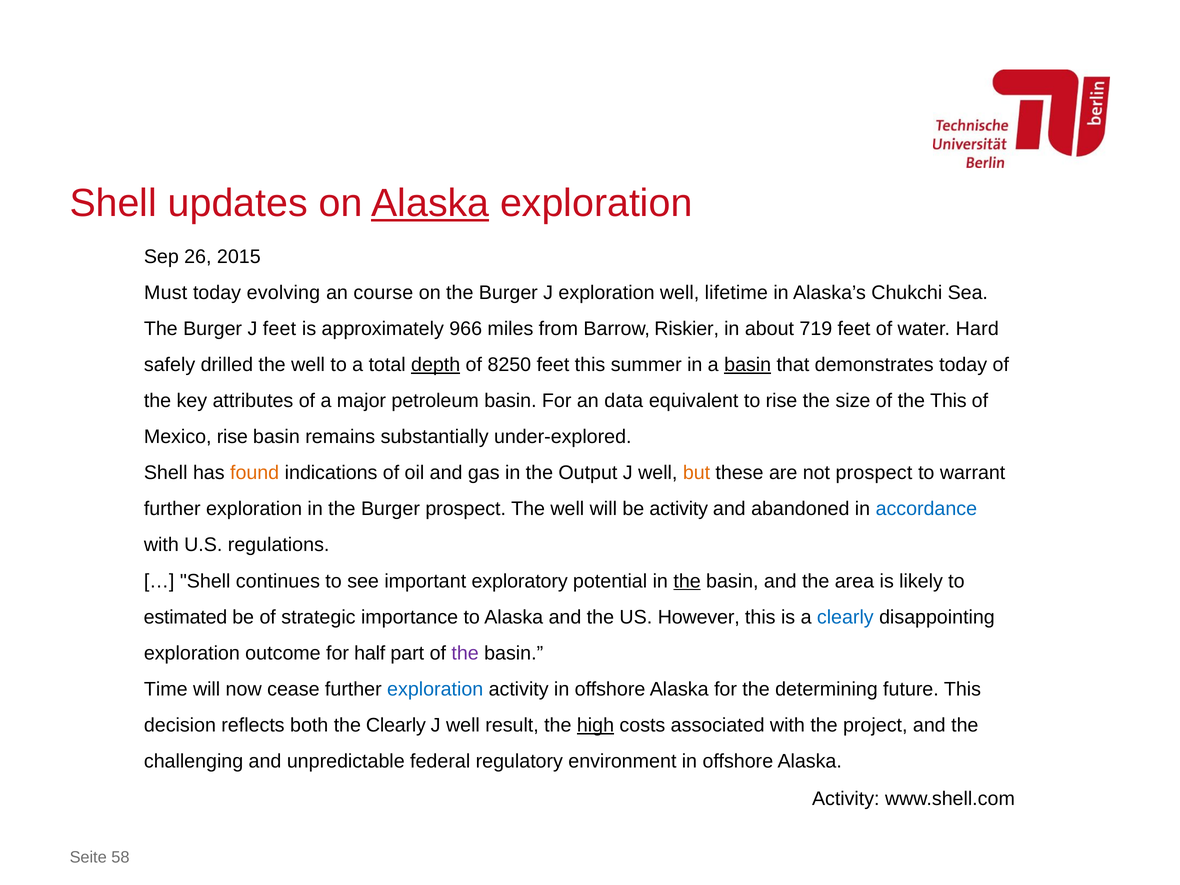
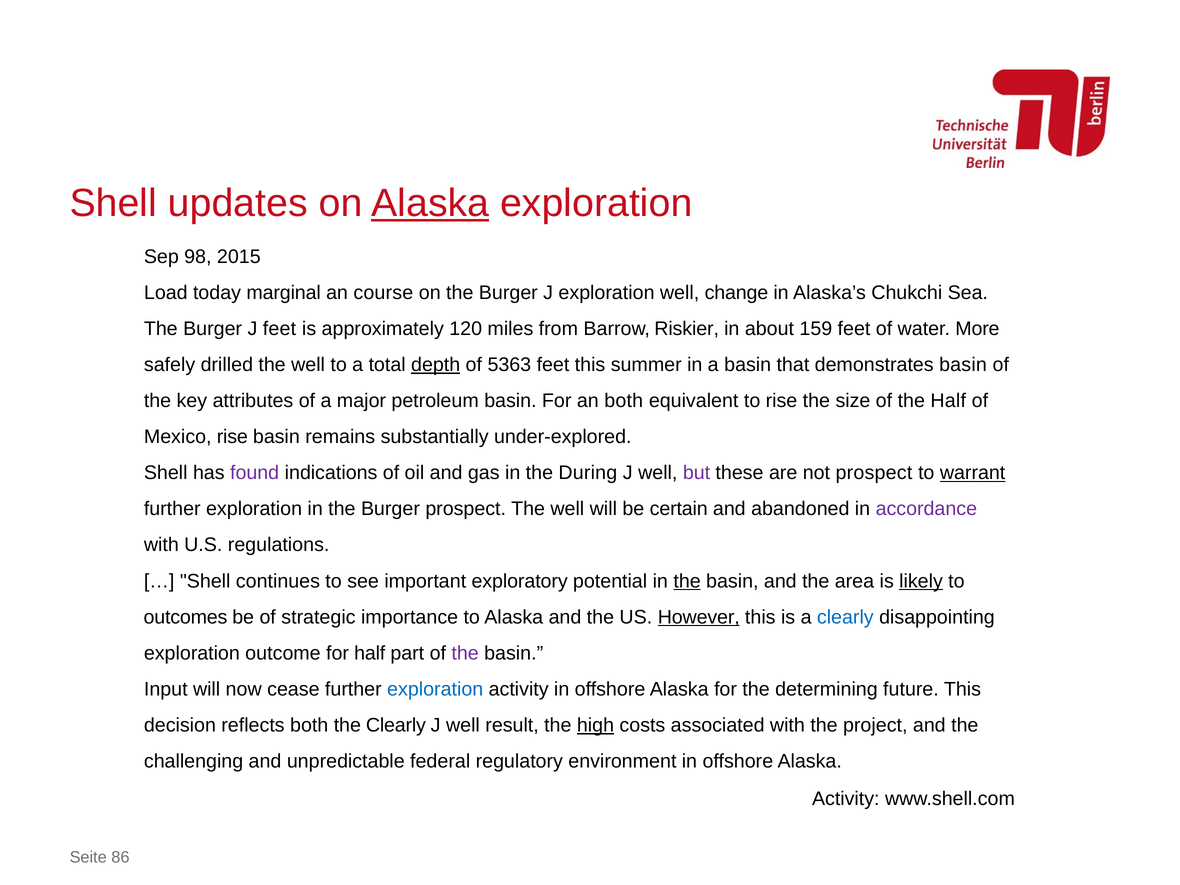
26: 26 -> 98 (198, 257)
Must: Must -> Load (166, 293)
evolving: evolving -> marginal (284, 293)
lifetime: lifetime -> change (736, 293)
966: 966 -> 120 (466, 329)
719: 719 -> 159 (816, 329)
Hard: Hard -> More (977, 329)
8250: 8250 -> 5363 (509, 365)
basin underline: present -> none (748, 365)
demonstrates today: today -> basin (963, 365)
an data: data -> both (624, 401)
the This: This -> Half (948, 401)
found colour: orange -> purple (255, 473)
Output: Output -> During (588, 473)
but colour: orange -> purple (697, 473)
warrant underline: none -> present (973, 473)
be activity: activity -> certain (679, 509)
accordance colour: blue -> purple (926, 509)
likely underline: none -> present (921, 581)
estimated: estimated -> outcomes (186, 617)
However underline: none -> present (699, 617)
Time: Time -> Input (166, 689)
58: 58 -> 86 (120, 857)
